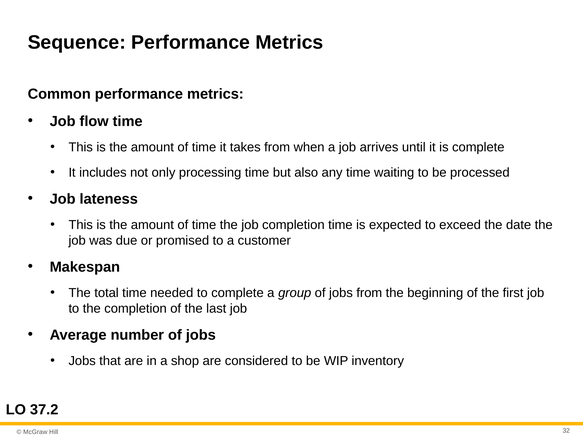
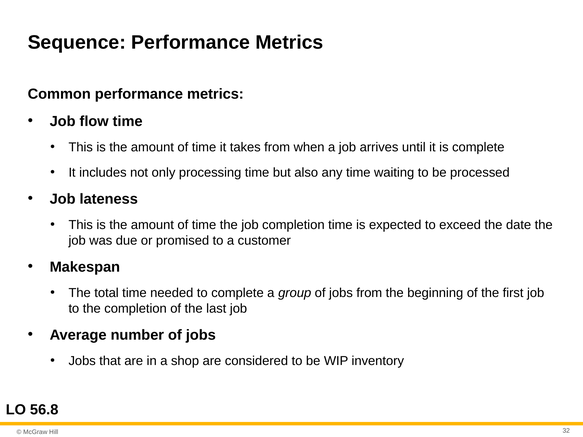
37.2: 37.2 -> 56.8 (44, 410)
